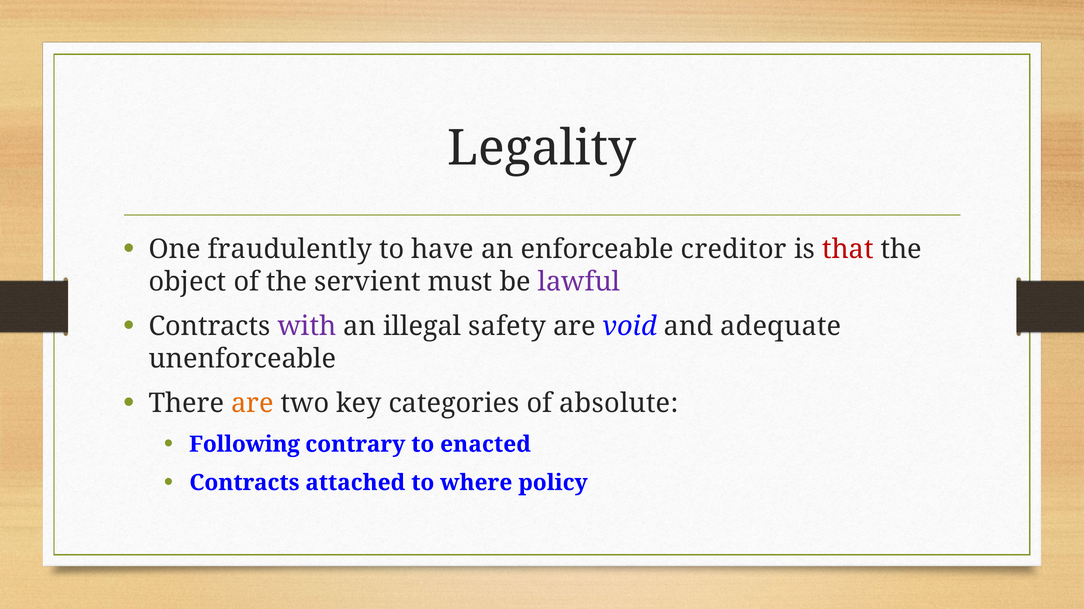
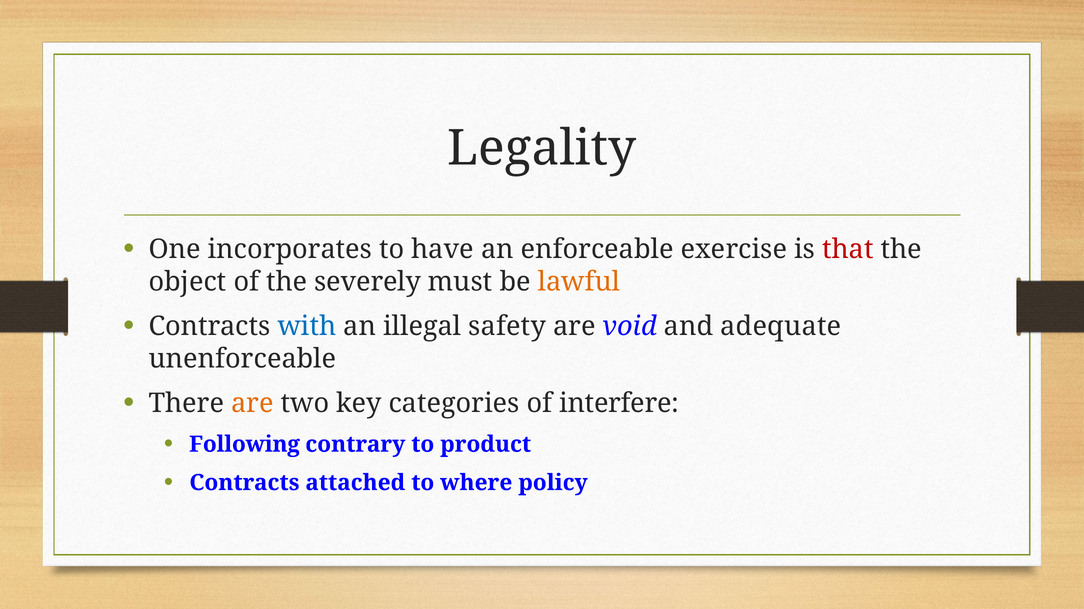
fraudulently: fraudulently -> incorporates (290, 250)
creditor: creditor -> exercise (734, 250)
servient: servient -> severely (368, 282)
lawful colour: purple -> orange (579, 282)
with colour: purple -> blue (307, 327)
absolute: absolute -> interfere (619, 404)
enacted: enacted -> product (486, 445)
